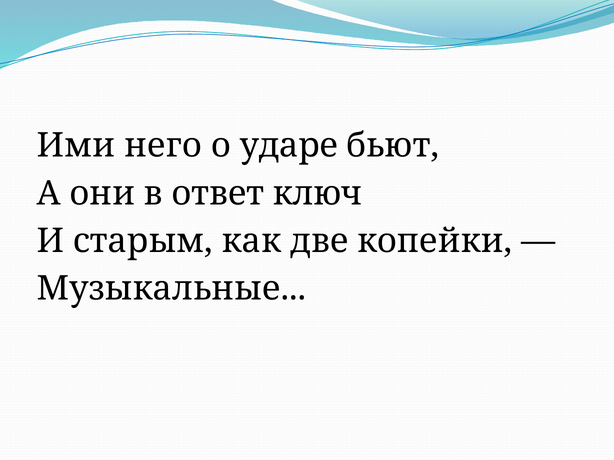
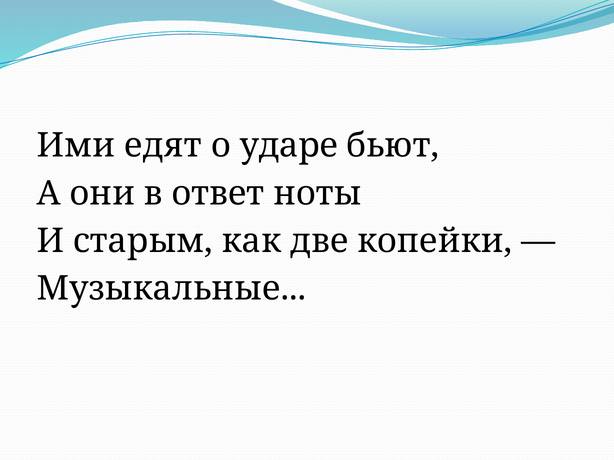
него: него -> едят (163, 146)
ключ: ключ -> ноты (317, 194)
